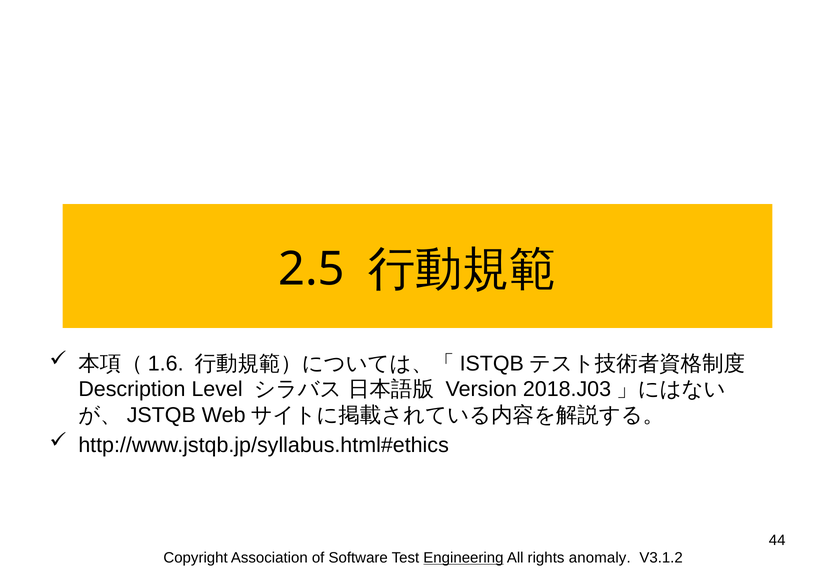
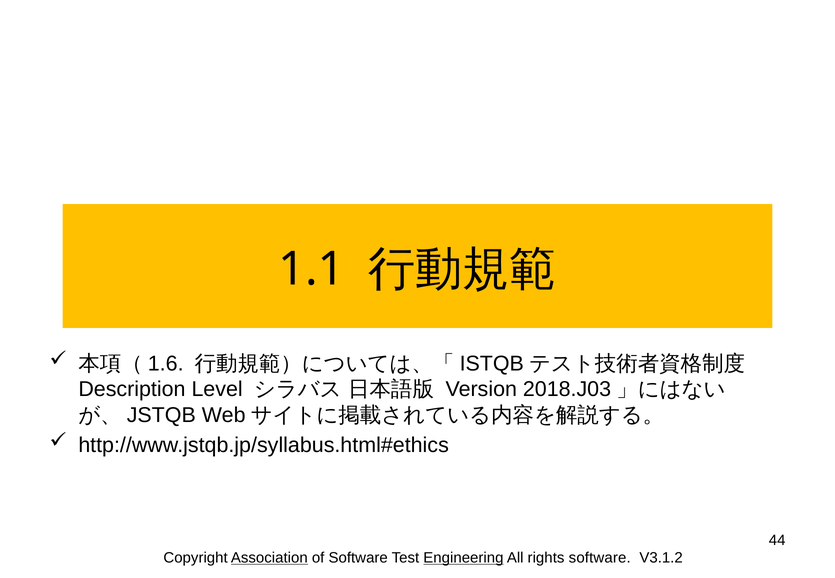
2.5: 2.5 -> 1.1 (311, 269)
Association underline: none -> present (269, 558)
rights anomaly: anomaly -> software (600, 558)
